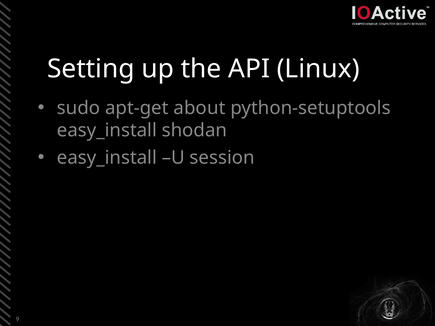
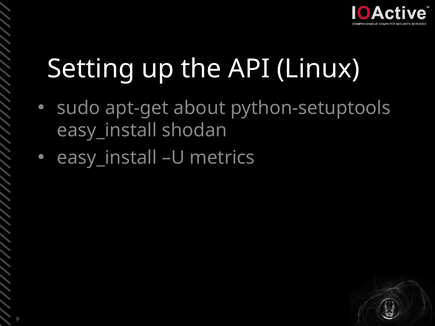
session: session -> metrics (222, 158)
